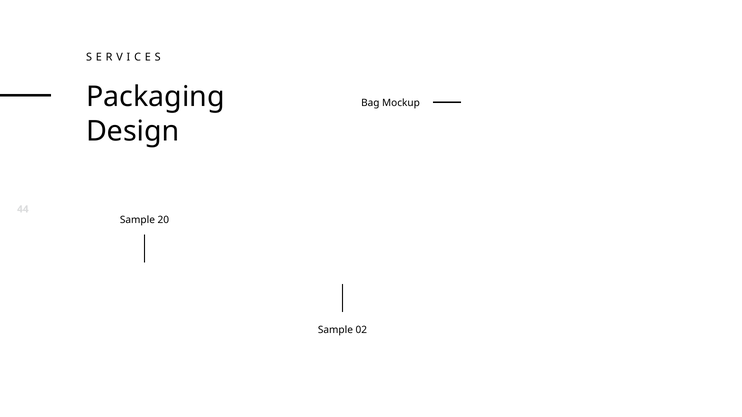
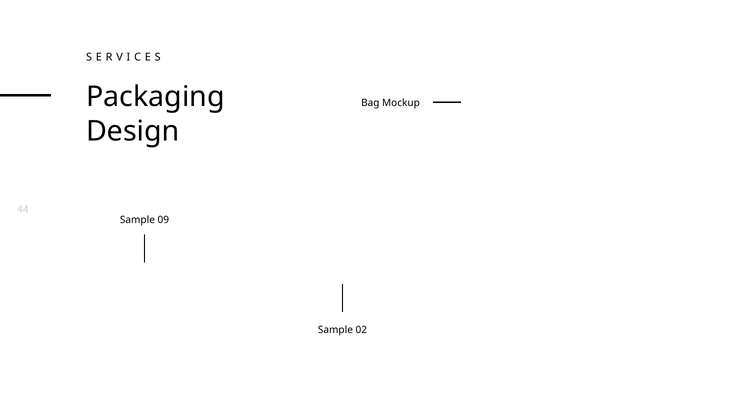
20: 20 -> 09 (163, 220)
